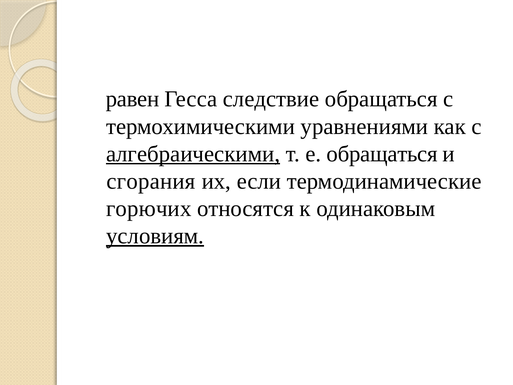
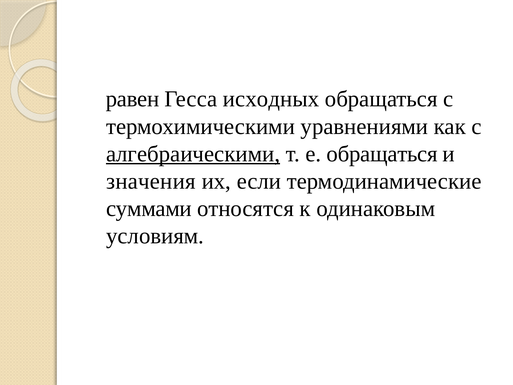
следствие: следствие -> исходных (271, 99)
сгорания: сгорания -> значения (151, 181)
горючих: горючих -> суммами (149, 209)
условиям underline: present -> none (155, 236)
